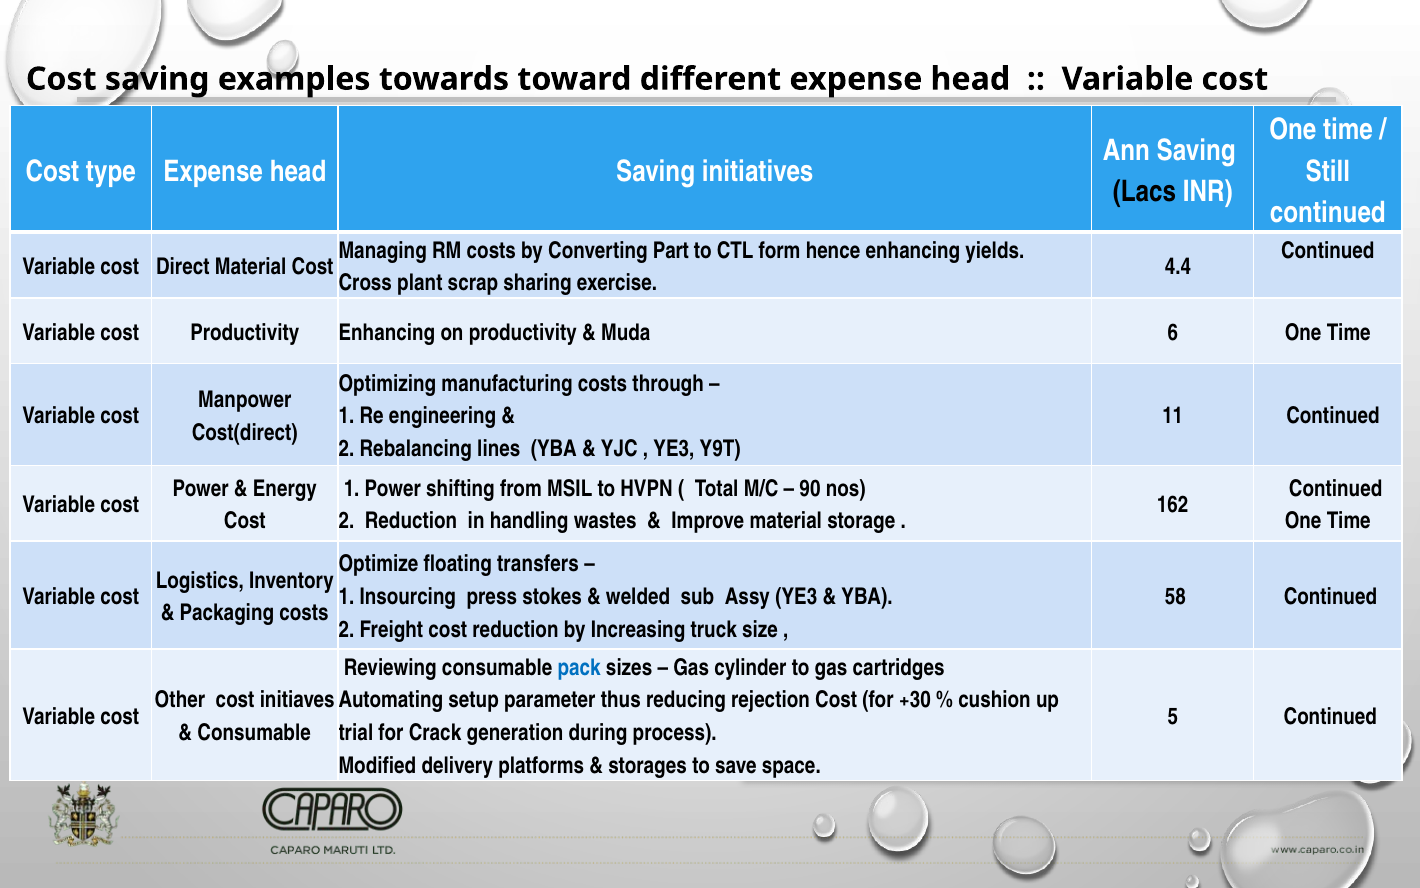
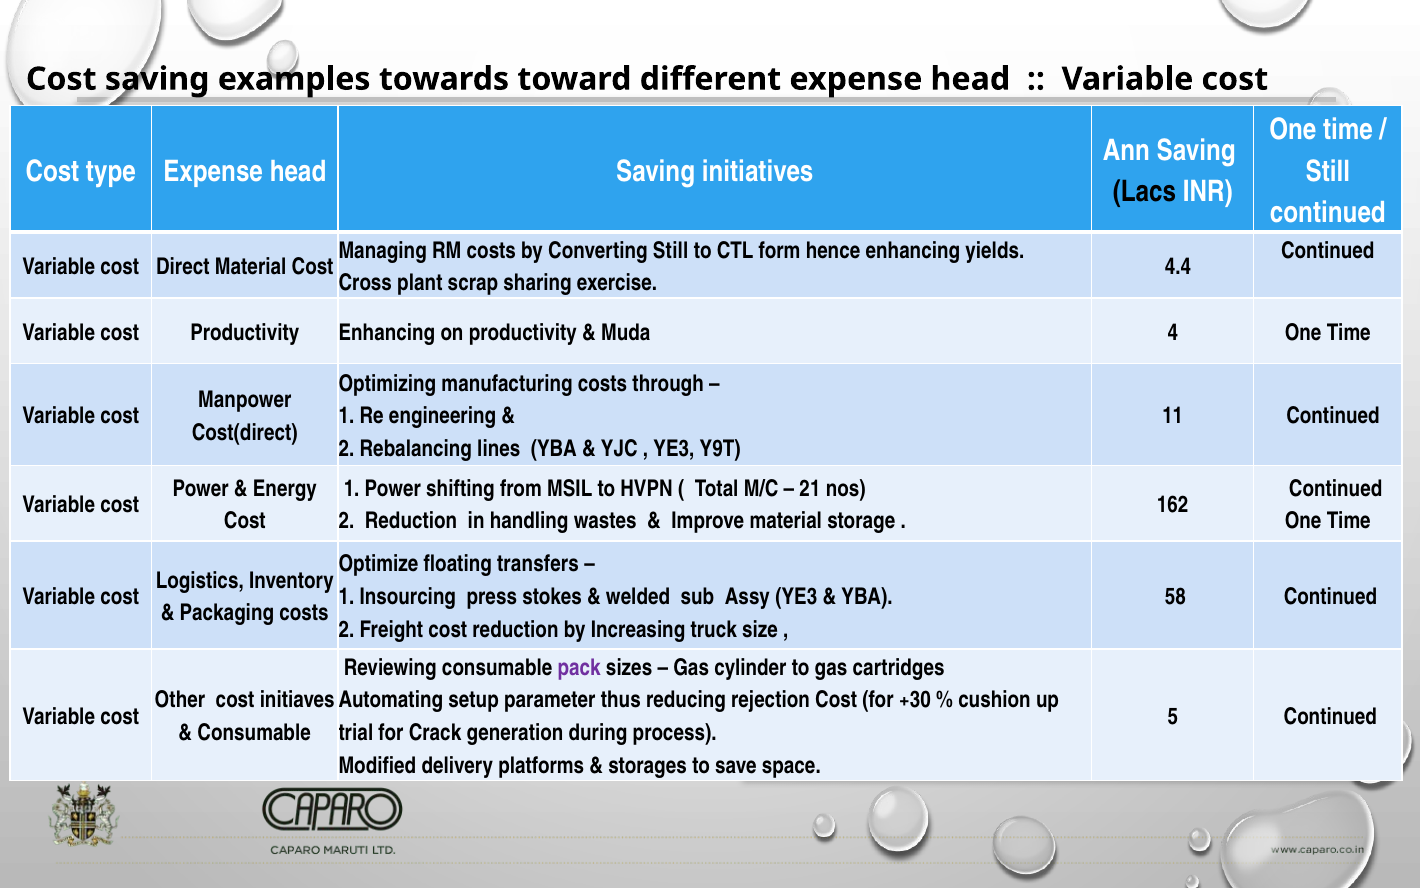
Converting Part: Part -> Still (671, 250)
6: 6 -> 4 (1173, 332)
90: 90 -> 21 (810, 488)
pack colour: blue -> purple (579, 667)
